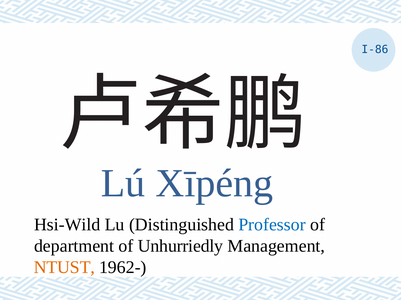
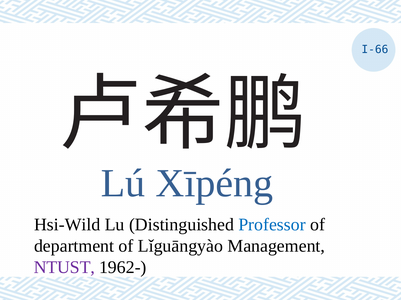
I-86: I-86 -> I-66 (375, 50)
Unhurriedly: Unhurriedly -> Lǐguāngyào (180, 247)
NTUST colour: orange -> purple (64, 268)
